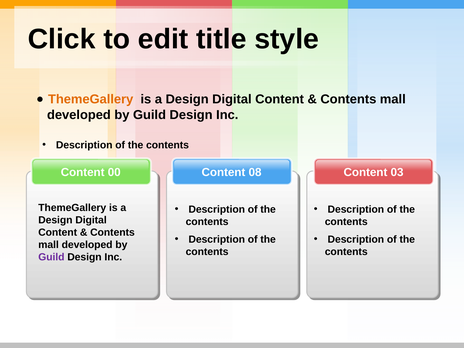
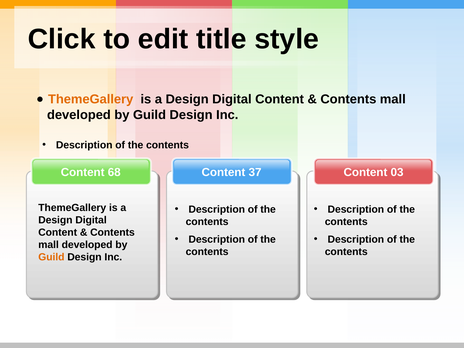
00: 00 -> 68 (114, 172)
08: 08 -> 37 (255, 172)
Guild colour: purple -> orange (51, 257)
